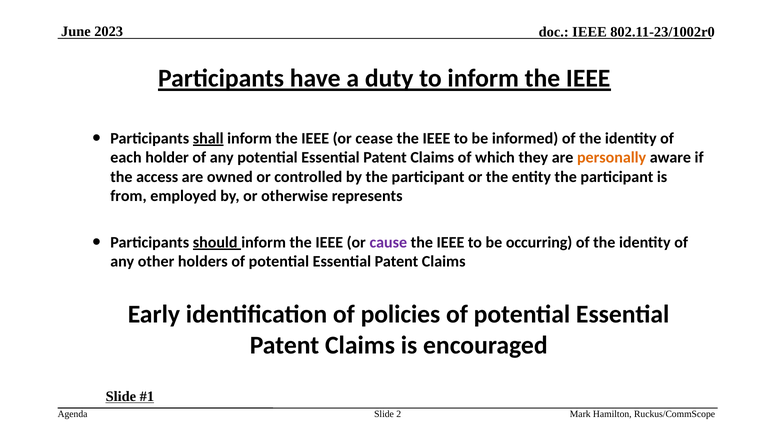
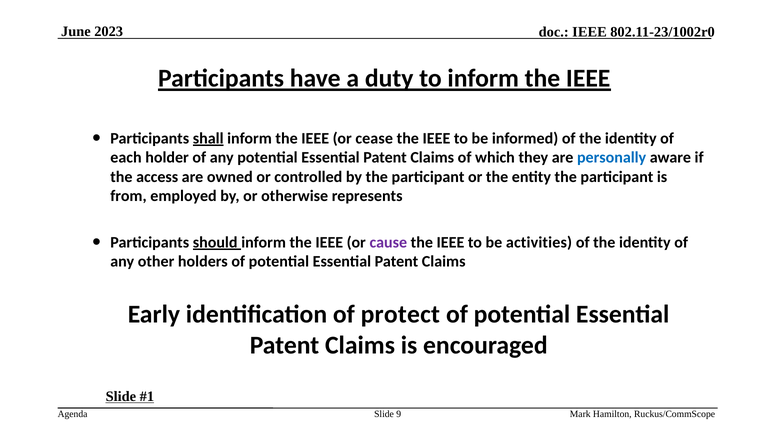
personally colour: orange -> blue (612, 158)
occurring: occurring -> activities (539, 243)
policies: policies -> protect (400, 315)
2: 2 -> 9 (399, 415)
